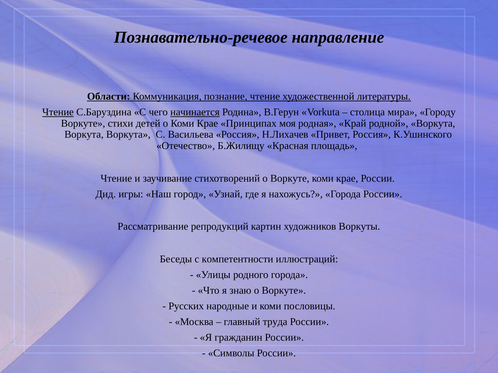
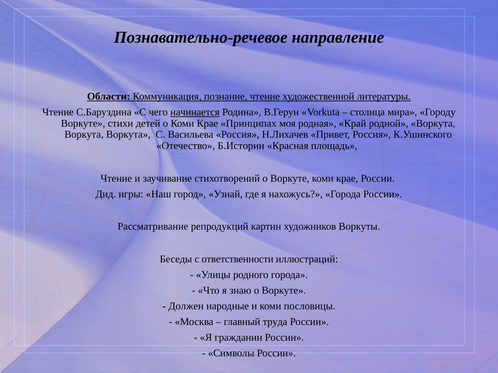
Чтение underline: present -> none (58, 112)
Б.Жилищу: Б.Жилищу -> Б.Истории (241, 146)
компетентности: компетентности -> ответственности (238, 259)
Русских: Русских -> Должен (186, 306)
